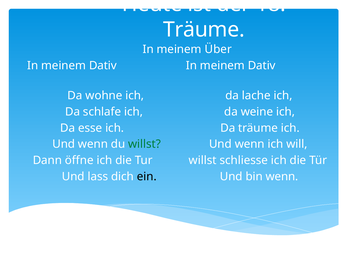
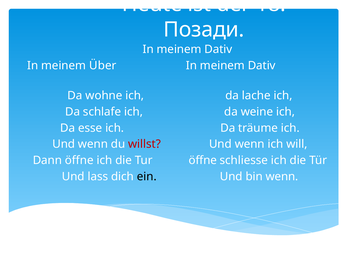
Träume: Träume -> Позади (204, 30)
Über: Über -> Dativ (218, 49)
Dativ: Dativ -> Über (103, 66)
willst colour: green -> red (145, 144)
Tur willst: willst -> öffne (203, 160)
